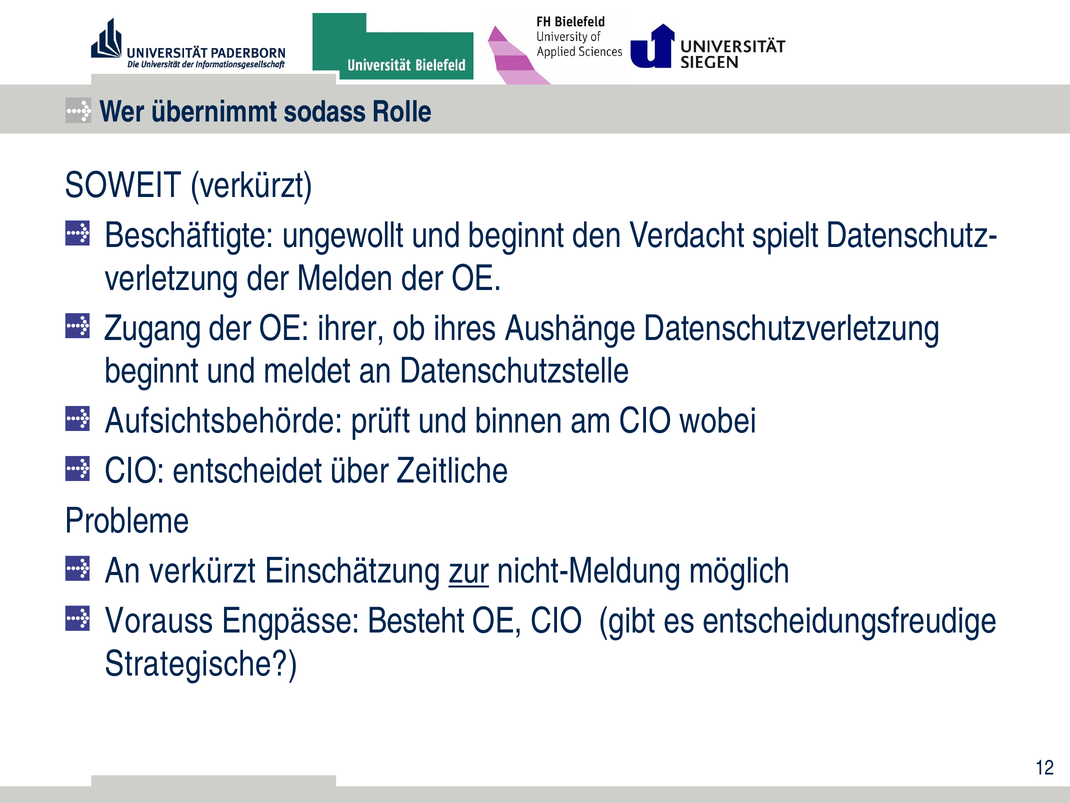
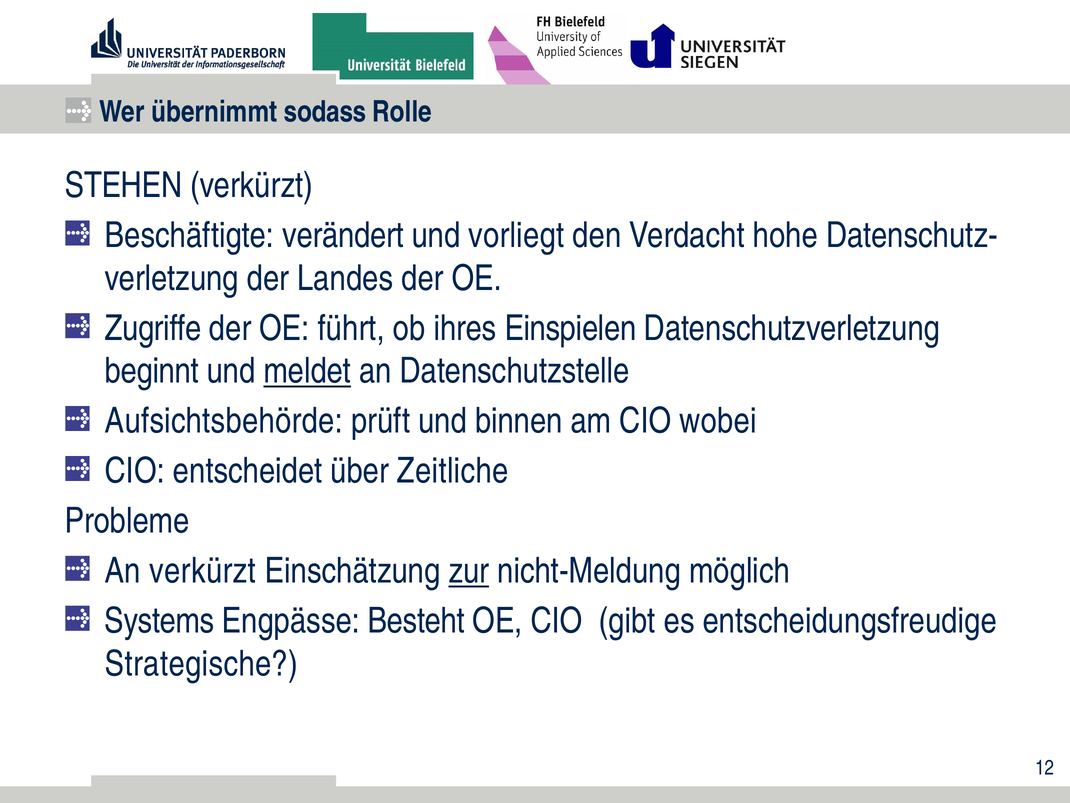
SOWEIT: SOWEIT -> STEHEN (124, 186)
ungewollt: ungewollt -> verändert (343, 235)
und beginnt: beginnt -> vorliegt (516, 235)
spielt: spielt -> hohe (785, 235)
Melden: Melden -> Landes (345, 278)
Zugang: Zugang -> Zugriffe (153, 328)
ihrer: ihrer -> führt (351, 328)
Aushänge: Aushänge -> Einspielen (570, 328)
meldet underline: none -> present (307, 371)
Vorauss: Vorauss -> Systems (159, 621)
